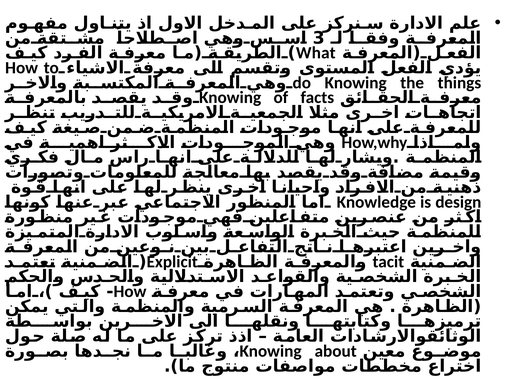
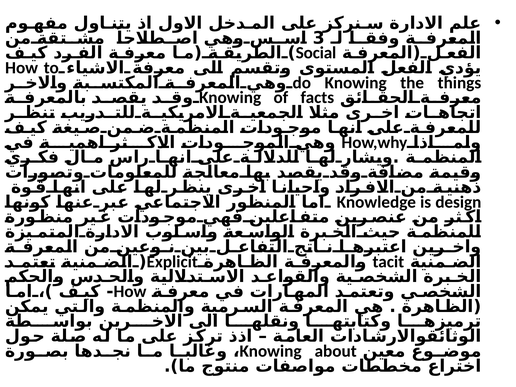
What: What -> Social (316, 53)
